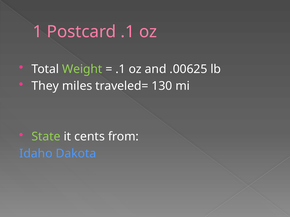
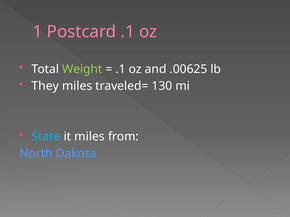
State colour: light green -> light blue (46, 137)
it cents: cents -> miles (90, 137)
Idaho: Idaho -> North (36, 154)
